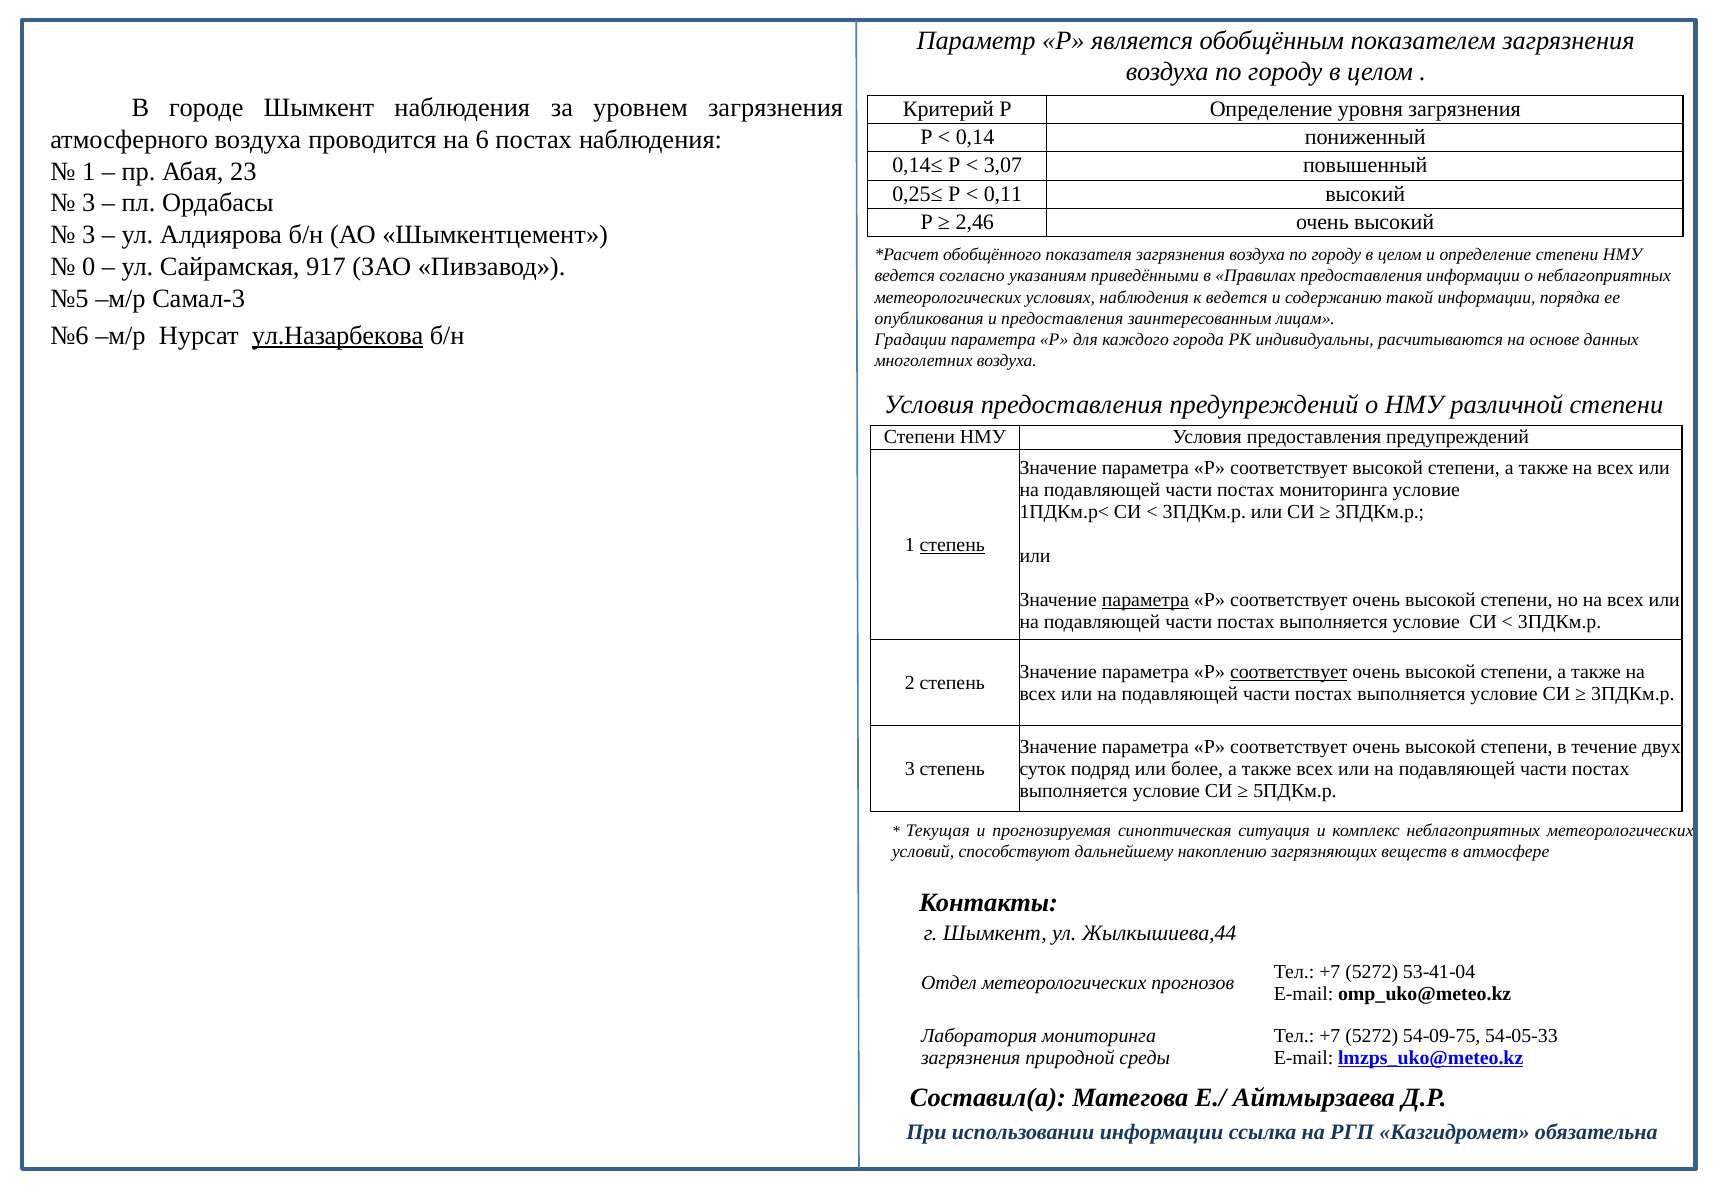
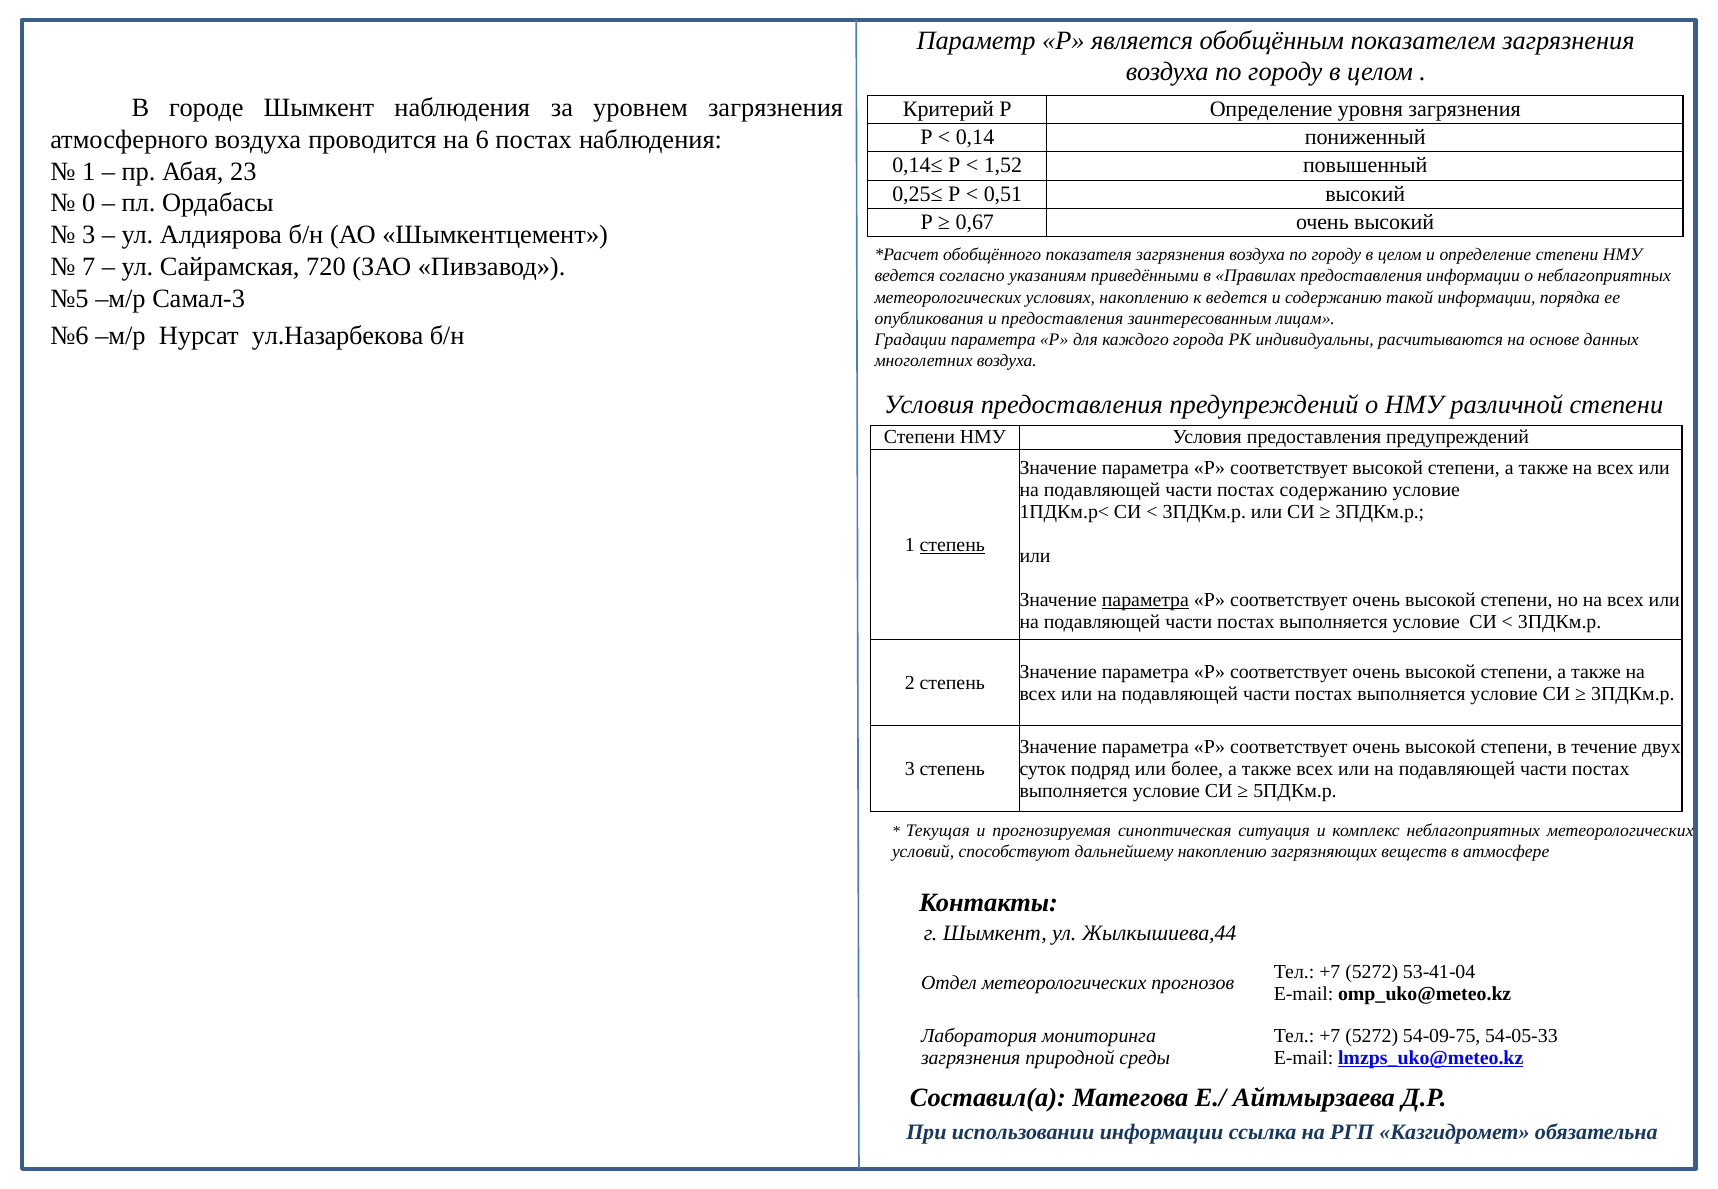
3,07: 3,07 -> 1,52 (1003, 166)
0,11: 0,11 -> 0,51 (1003, 194)
3: 3 -> 0 (89, 203)
2,46: 2,46 -> 0,67 (975, 222)
0: 0 -> 7 (89, 267)
917: 917 -> 720 (326, 267)
условиях наблюдения: наблюдения -> накоплению (1144, 297)
ул.Назарбекова underline: present -> none (338, 335)
постах мониторинга: мониторинга -> содержанию (1334, 490)
соответствует underline: present -> none (1289, 672)
